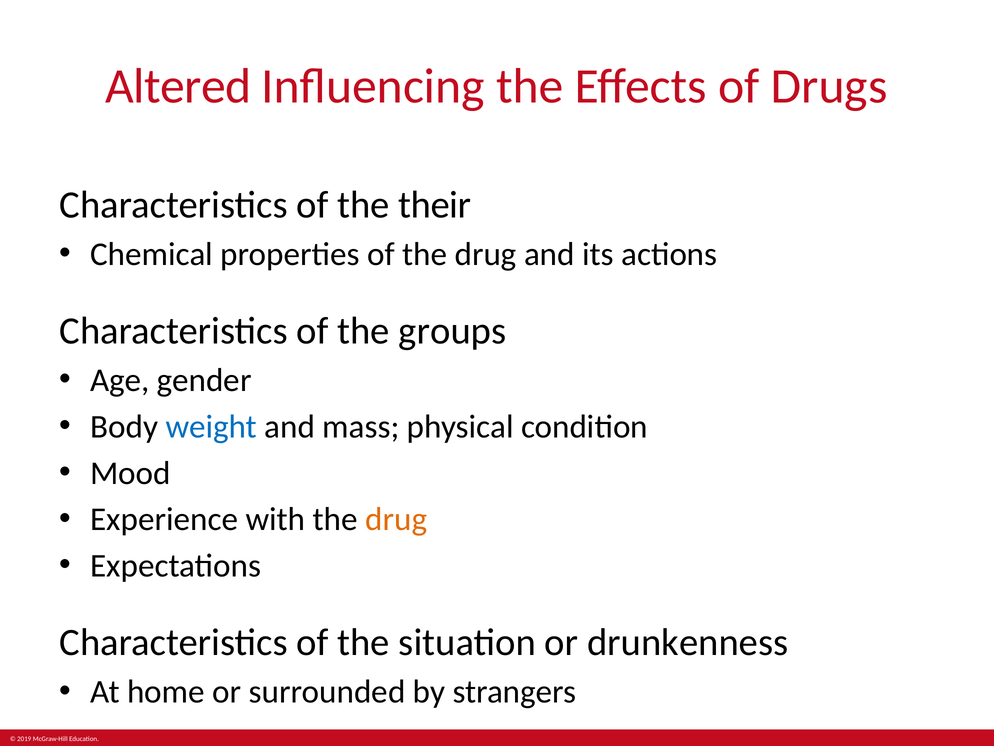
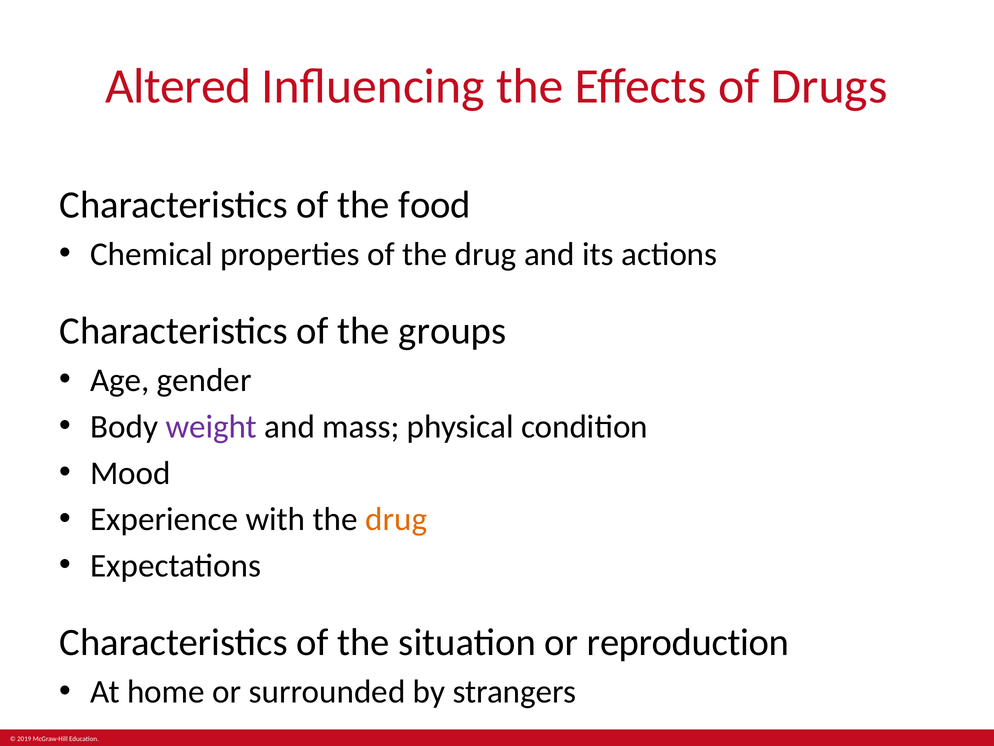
their: their -> food (435, 205)
weight colour: blue -> purple (211, 426)
drunkenness: drunkenness -> reproduction (688, 642)
